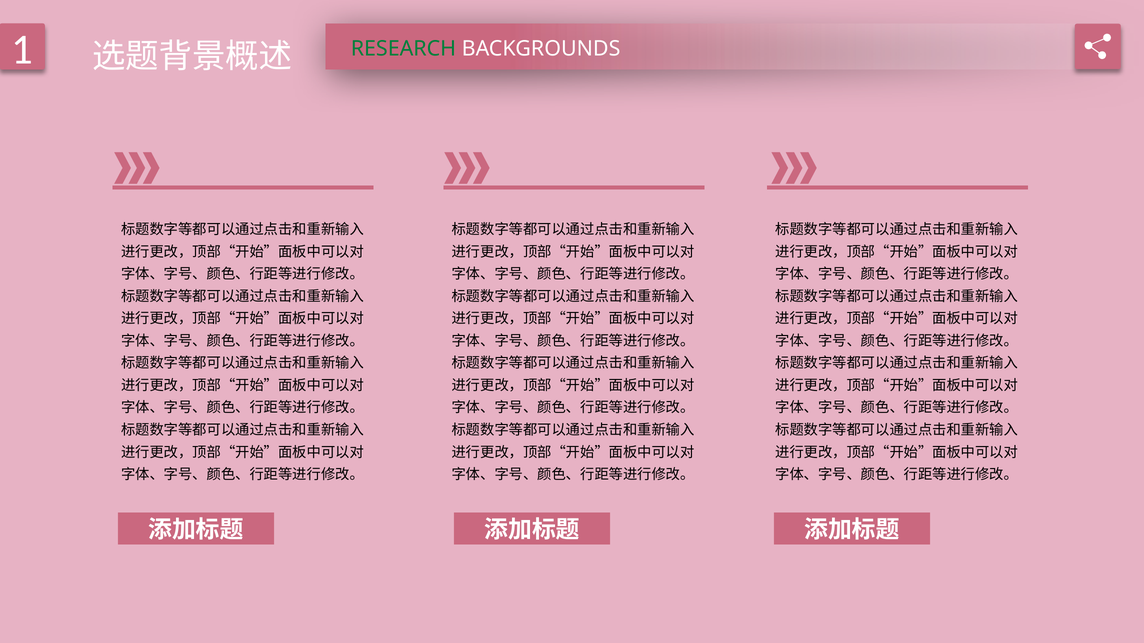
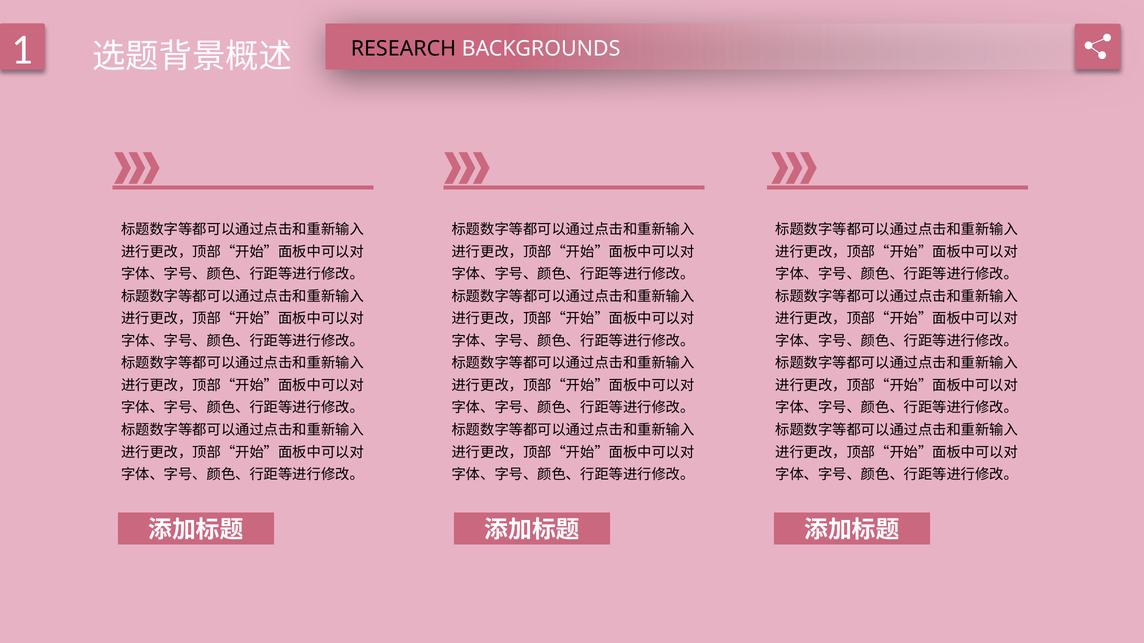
RESEARCH colour: green -> black (403, 49)
